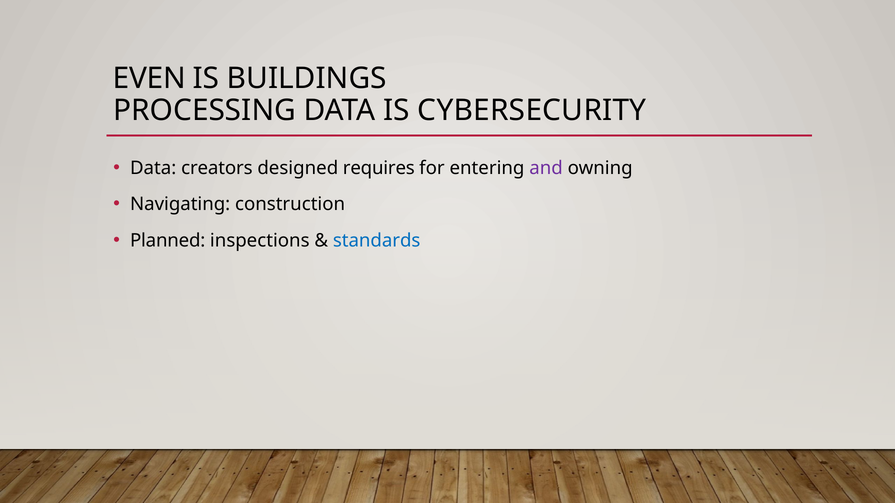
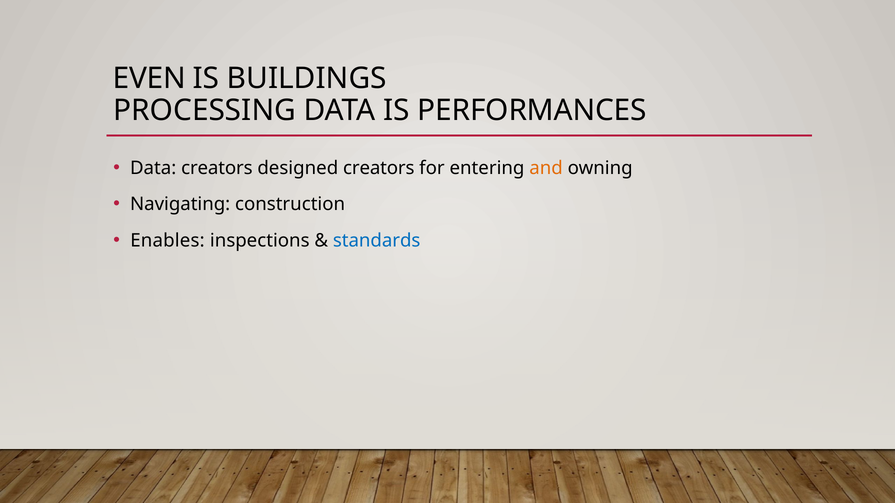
CYBERSECURITY: CYBERSECURITY -> PERFORMANCES (532, 111)
designed requires: requires -> creators (379, 168)
and colour: purple -> orange (546, 168)
Planned: Planned -> Enables (167, 241)
